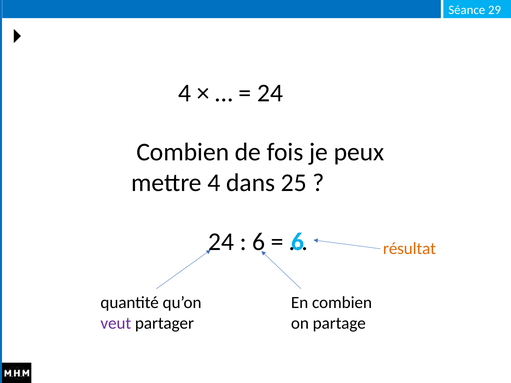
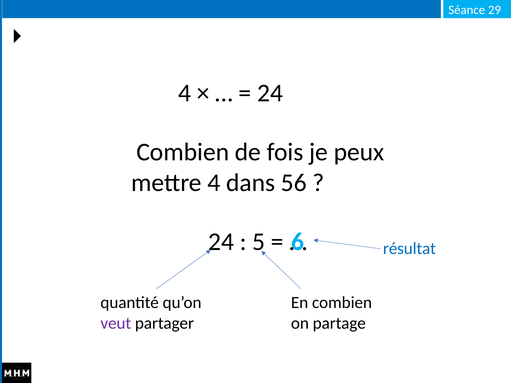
25: 25 -> 56 (294, 183)
6: 6 -> 5 (259, 242)
résultat colour: orange -> blue (409, 249)
